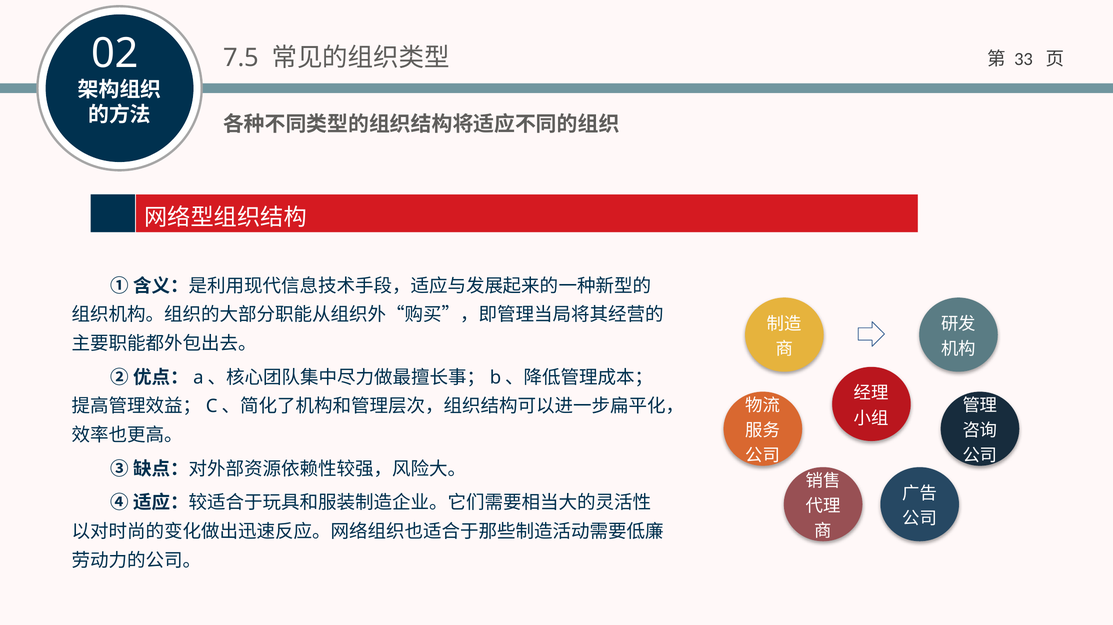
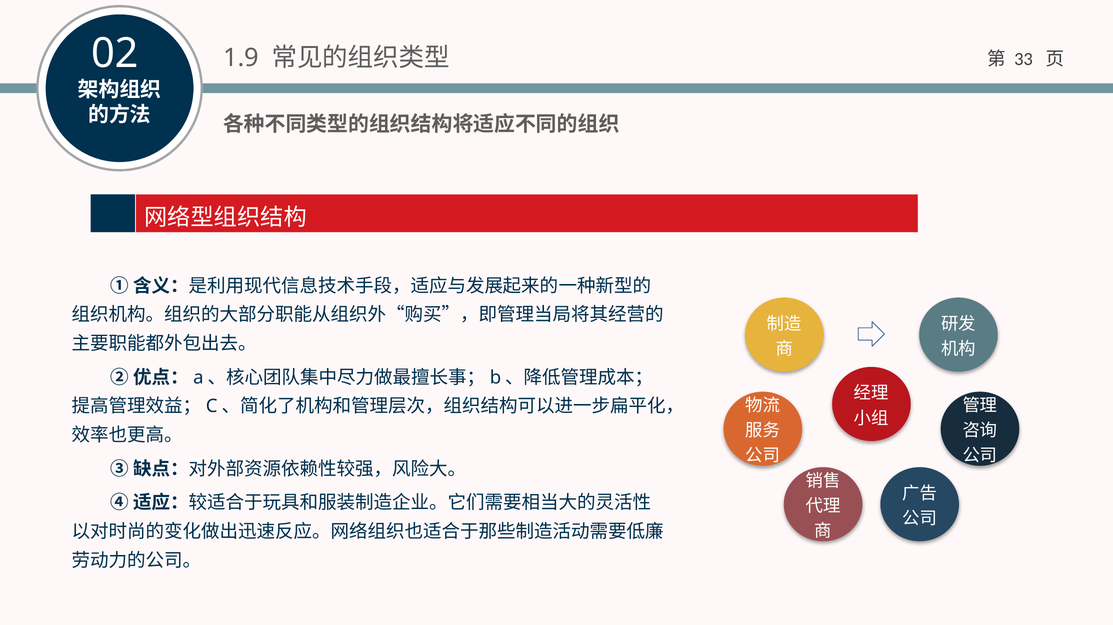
7.5: 7.5 -> 1.9 (241, 58)
